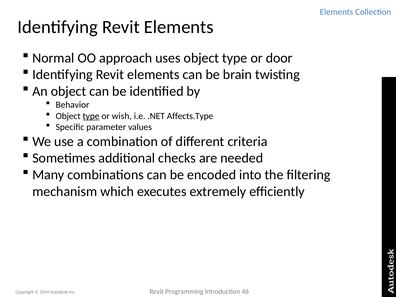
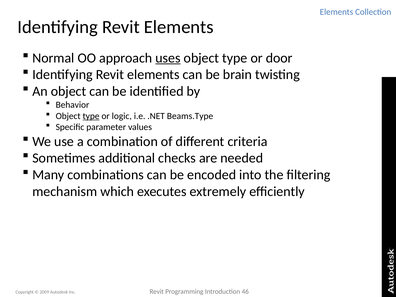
uses underline: none -> present (168, 58)
wish: wish -> logic (122, 116)
Affects.Type: Affects.Type -> Beams.Type (190, 116)
